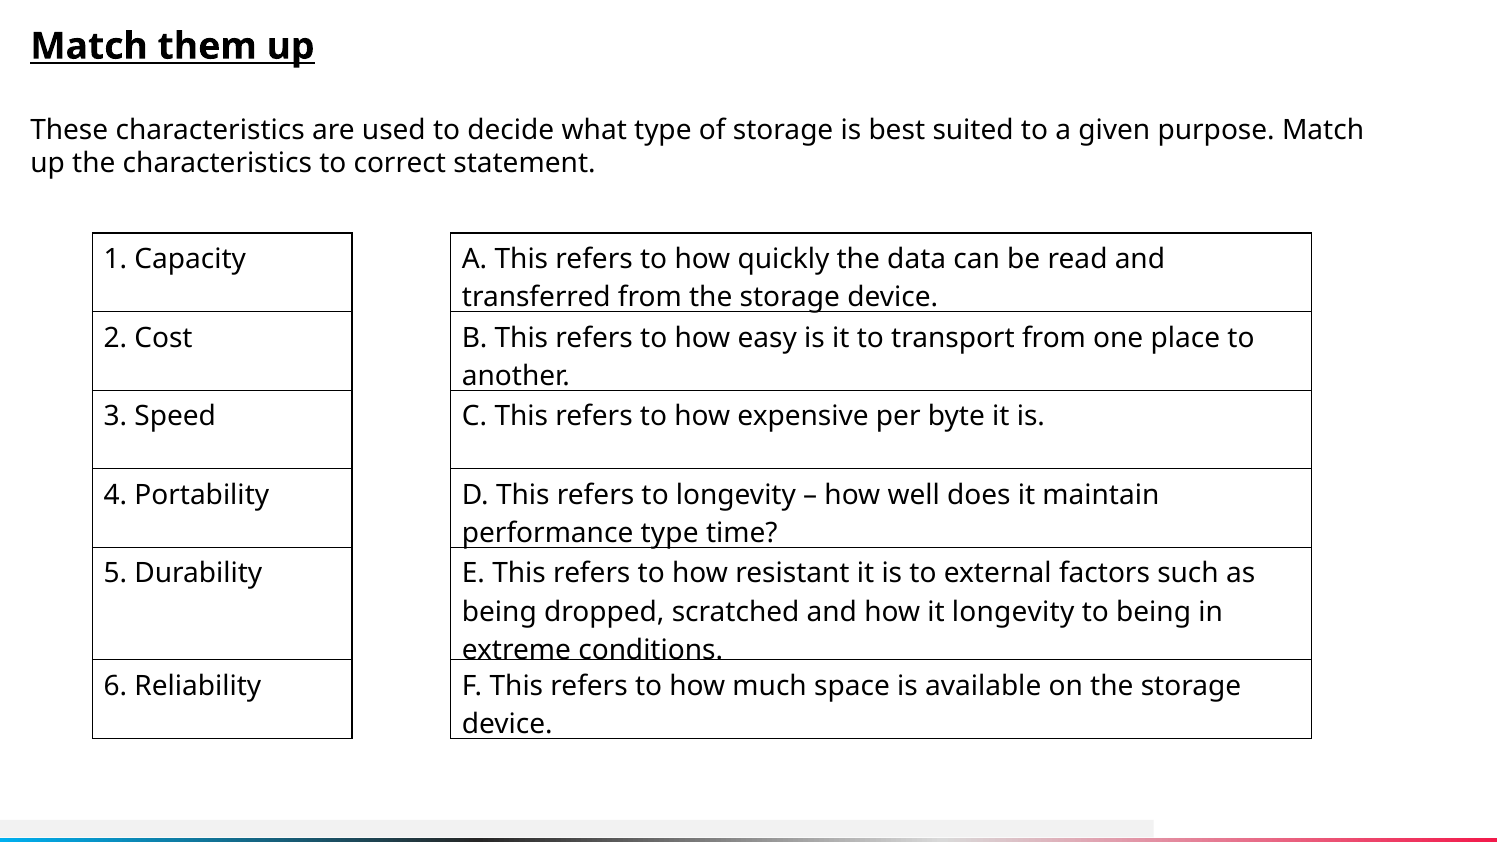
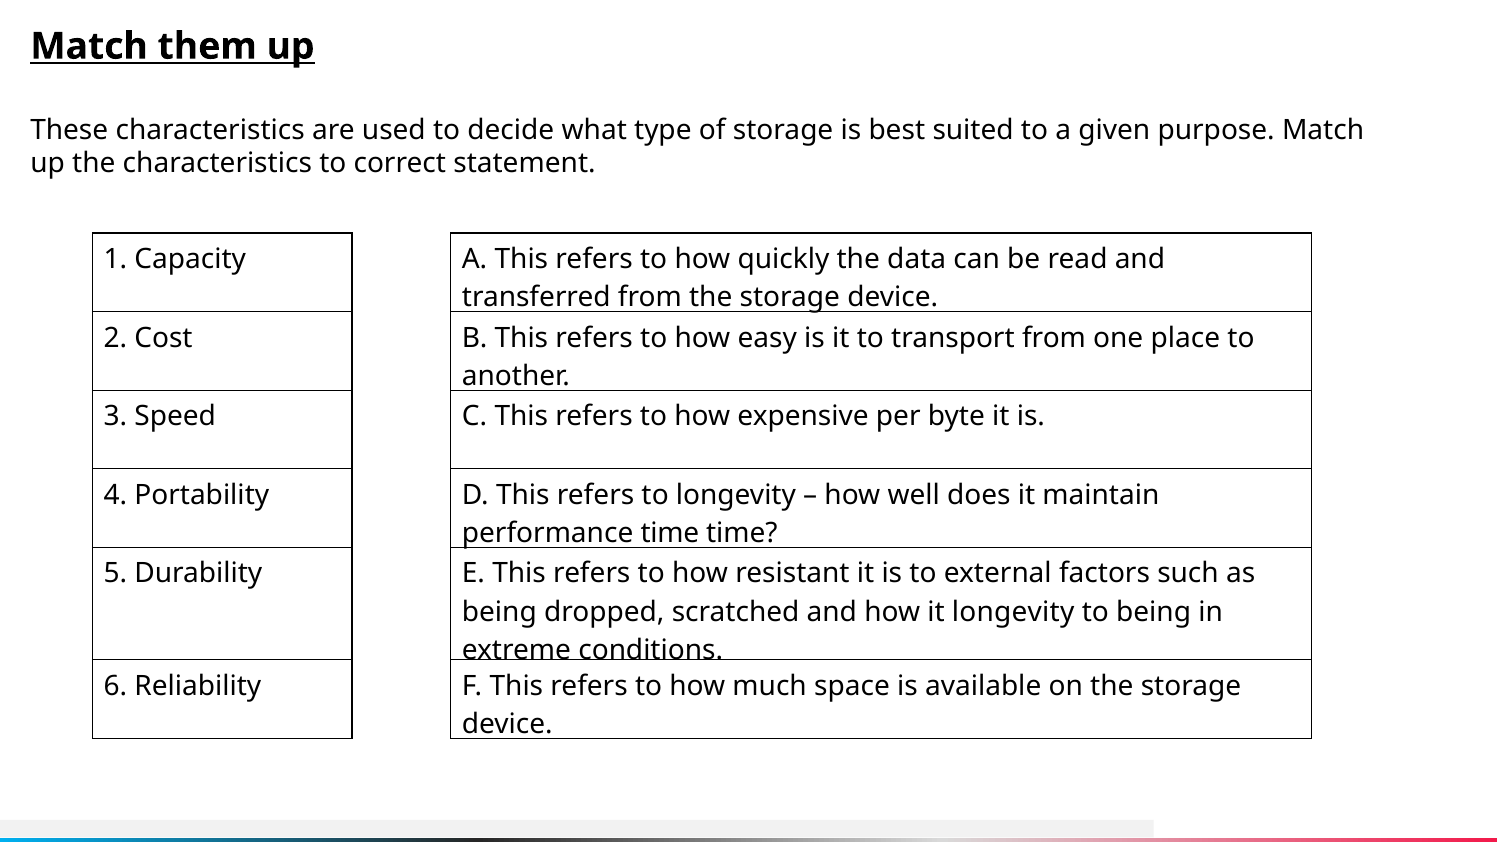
performance type: type -> time (670, 533)
